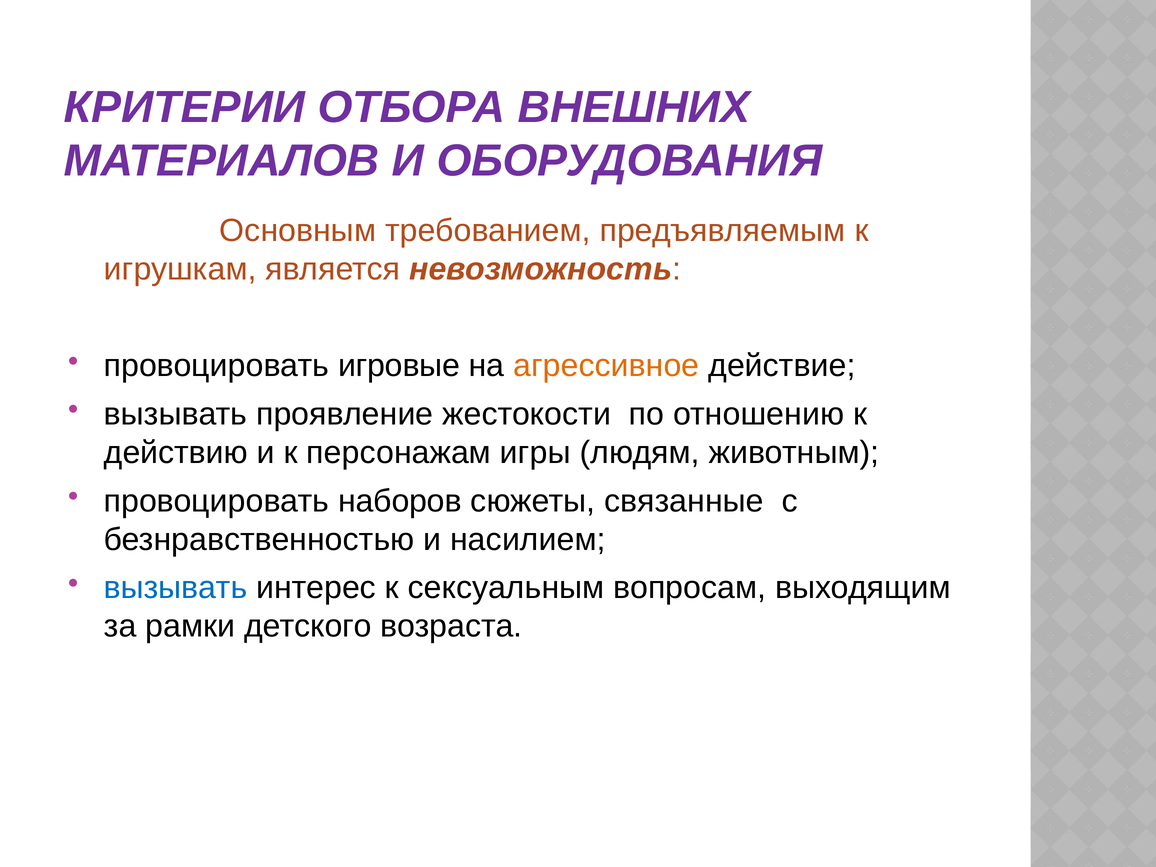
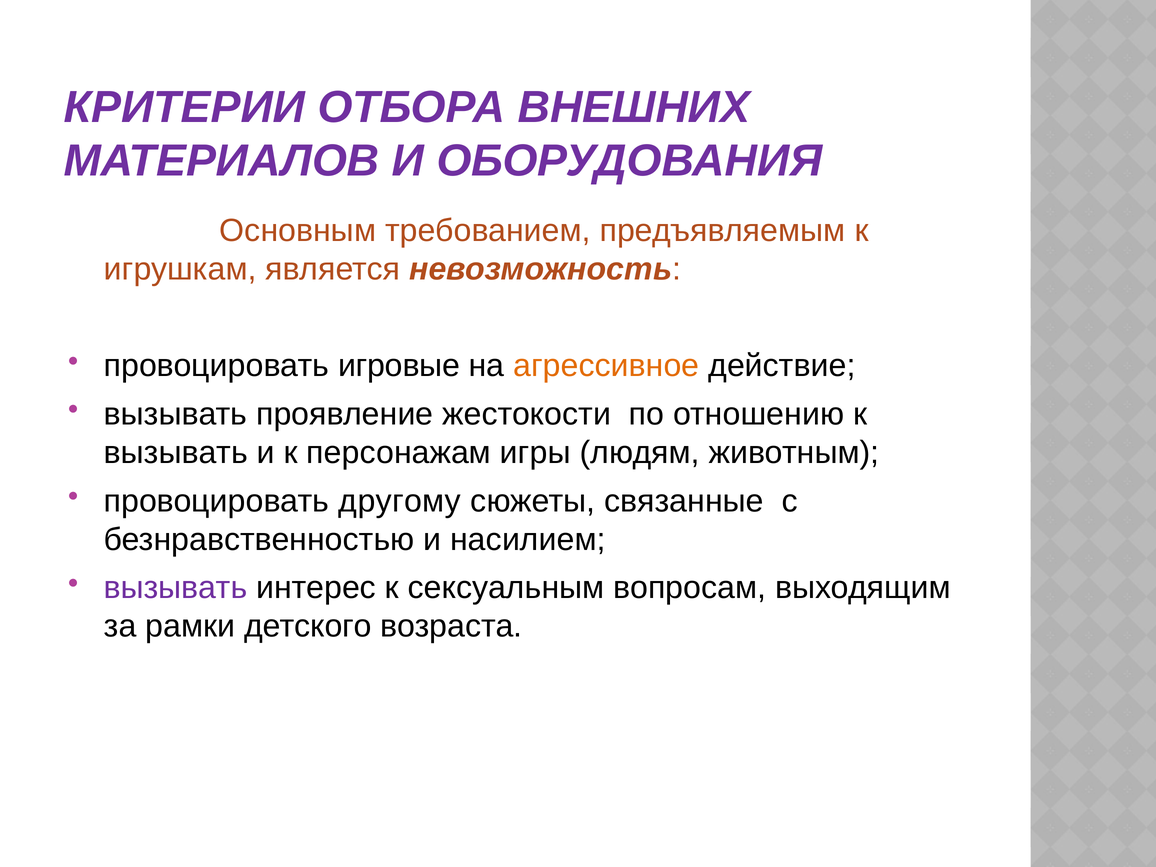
действию: действию -> вызывать (176, 453)
наборов: наборов -> другому (400, 501)
вызывать colour: blue -> purple (176, 588)
